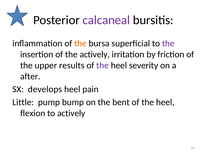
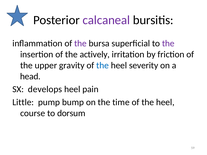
the colour: orange -> purple (80, 43)
results: results -> gravity (72, 66)
the colour: purple -> blue (103, 66)
after: after -> head (30, 77)
bent: bent -> time (121, 102)
flexion: flexion -> course (33, 113)
to actively: actively -> dorsum (71, 113)
